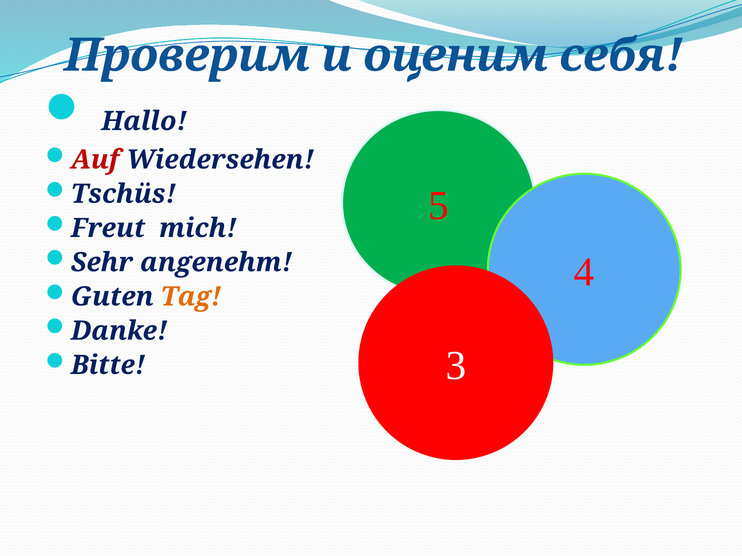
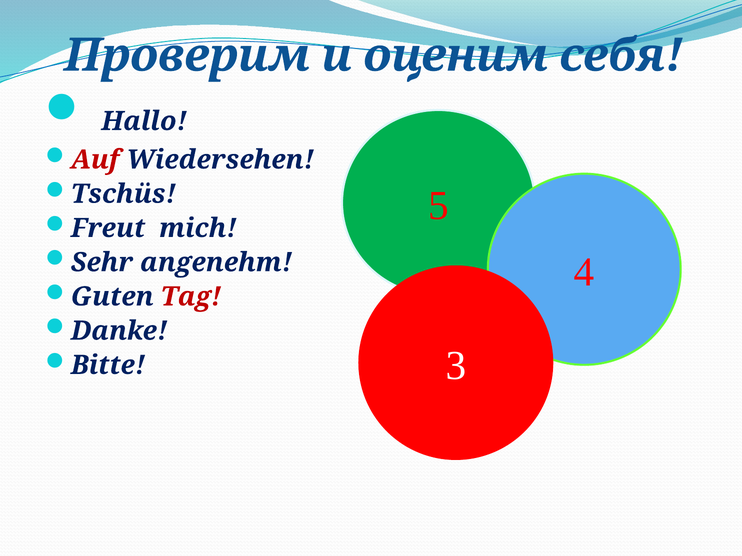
Tag colour: orange -> red (191, 297)
